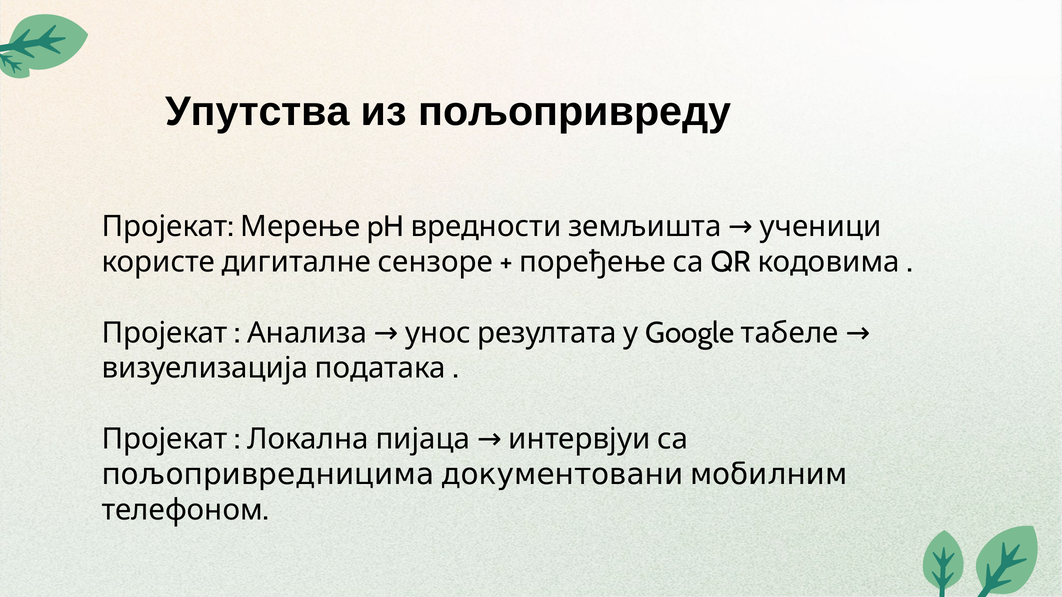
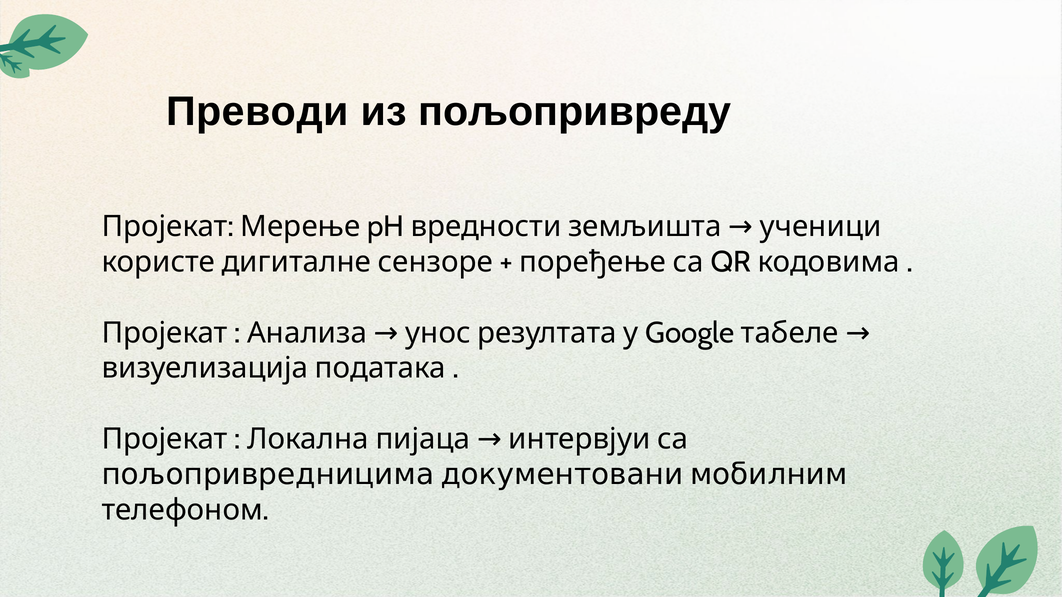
Упутства: Упутства -> Преводи (257, 112)
